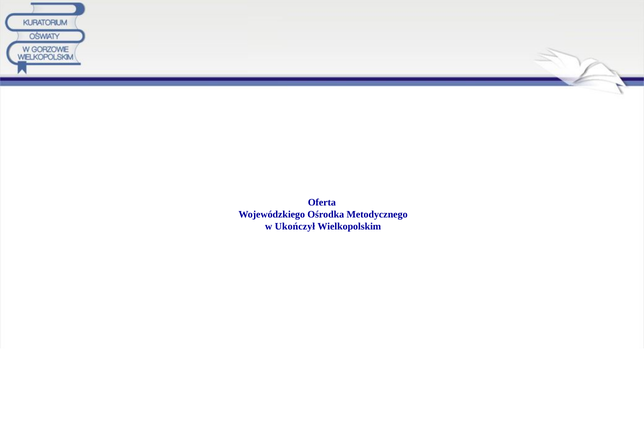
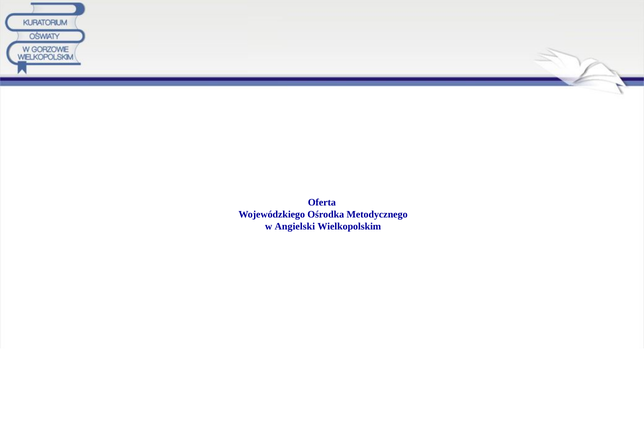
Ukończył: Ukończył -> Angielski (295, 226)
